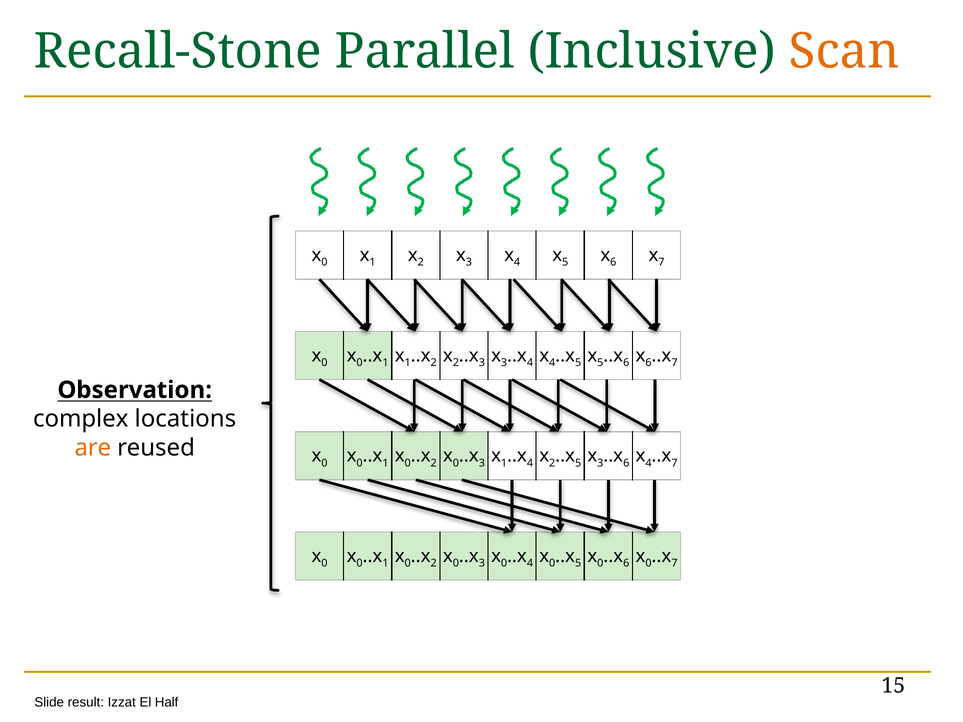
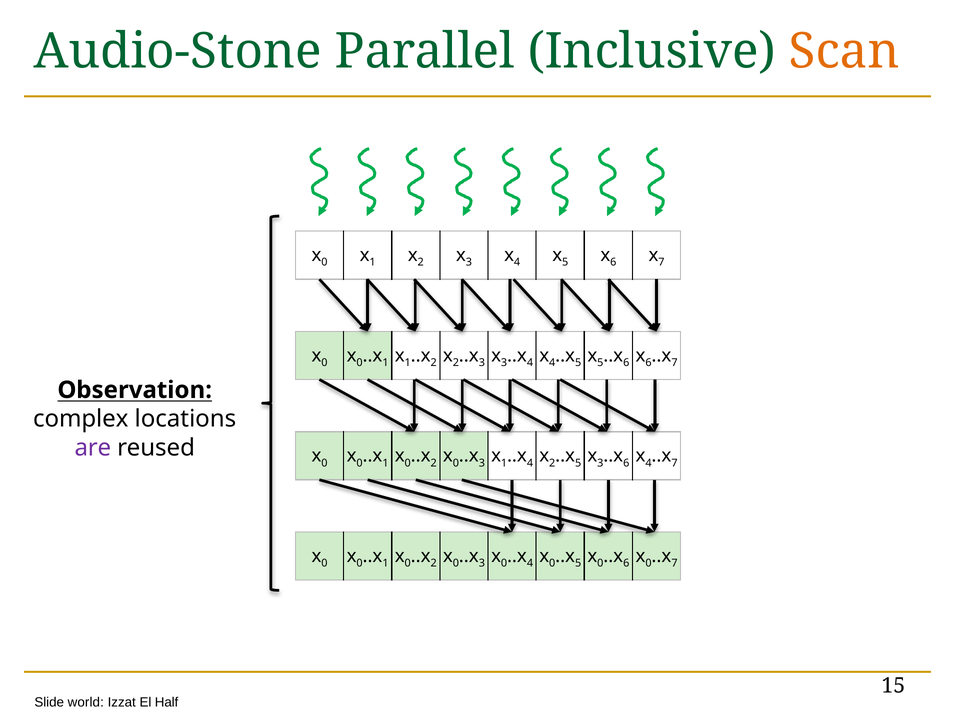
Recall-Stone: Recall-Stone -> Audio-Stone (178, 51)
are colour: orange -> purple (93, 448)
result: result -> world (86, 703)
